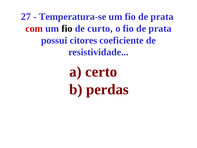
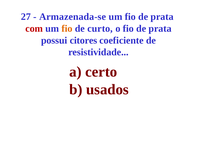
Temperatura-se: Temperatura-se -> Armazenada-se (73, 17)
fio colour: black -> orange (67, 28)
perdas: perdas -> usados (107, 89)
